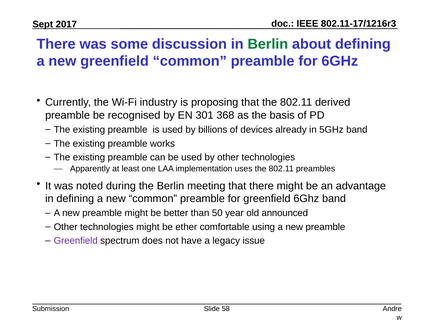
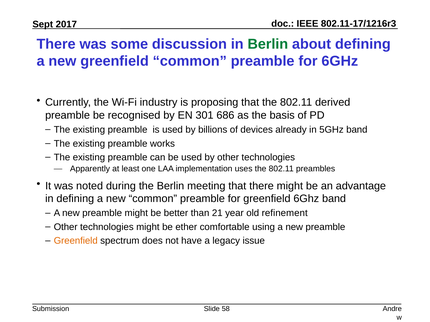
368: 368 -> 686 (225, 115)
50: 50 -> 21 (217, 214)
announced: announced -> refinement (285, 214)
Greenfield colour: purple -> orange (76, 241)
